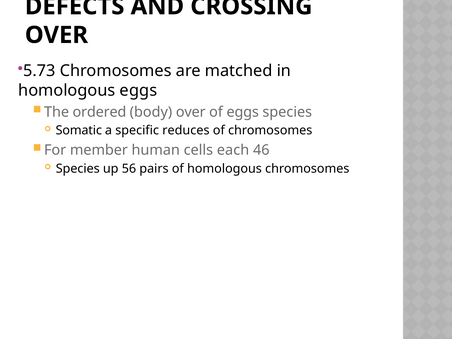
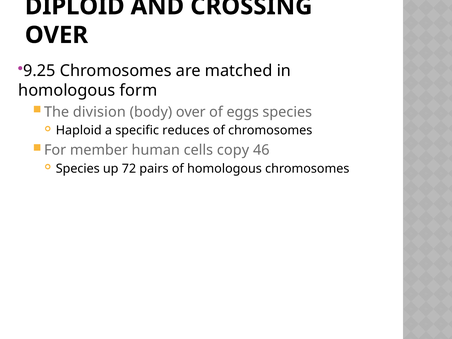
DEFECTS: DEFECTS -> DIPLOID (75, 6)
5.73: 5.73 -> 9.25 (39, 71)
homologous eggs: eggs -> form (138, 90)
ordered: ordered -> division (99, 112)
Somatic: Somatic -> Haploid (79, 131)
each: each -> copy (233, 150)
56: 56 -> 72 (129, 169)
